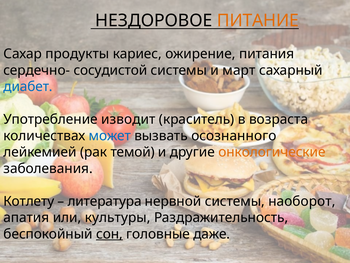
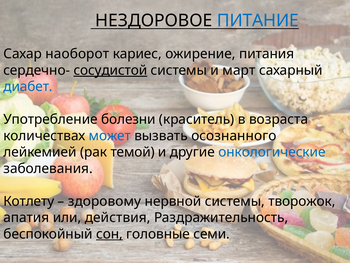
ПИТАНИЕ colour: orange -> blue (258, 21)
продукты: продукты -> наоборот (77, 54)
сосудистой underline: none -> present (110, 70)
изводит: изводит -> болезни (128, 119)
онкологические colour: orange -> blue (272, 152)
литература: литература -> здоровому (104, 201)
наоборот: наоборот -> творожок (302, 201)
культуры: культуры -> действия (118, 217)
даже: даже -> семи (212, 234)
